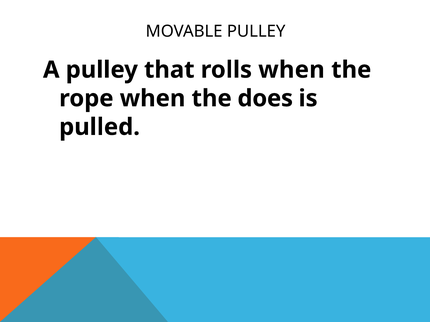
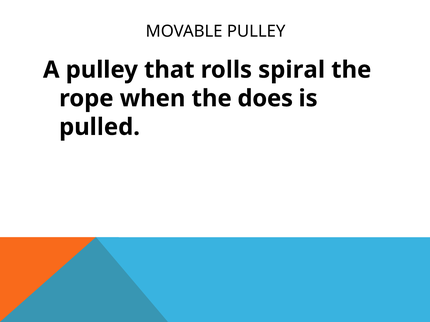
rolls when: when -> spiral (292, 70)
